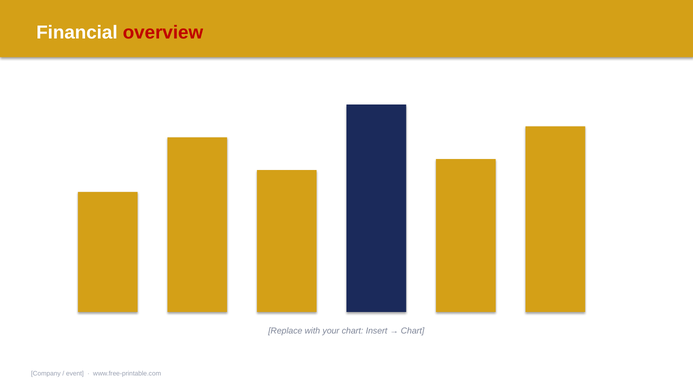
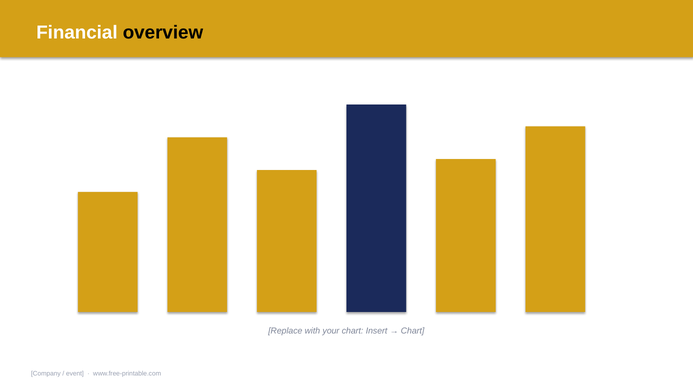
overview colour: red -> black (163, 32)
